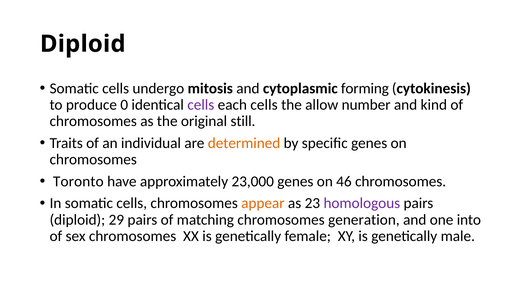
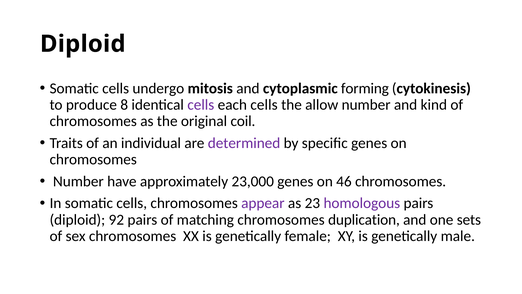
0: 0 -> 8 (124, 105)
still: still -> coil (243, 121)
determined colour: orange -> purple (244, 143)
Toronto: Toronto -> Number (78, 181)
appear colour: orange -> purple (263, 203)
29: 29 -> 92 (116, 219)
generation: generation -> duplication (364, 219)
into: into -> sets (469, 219)
